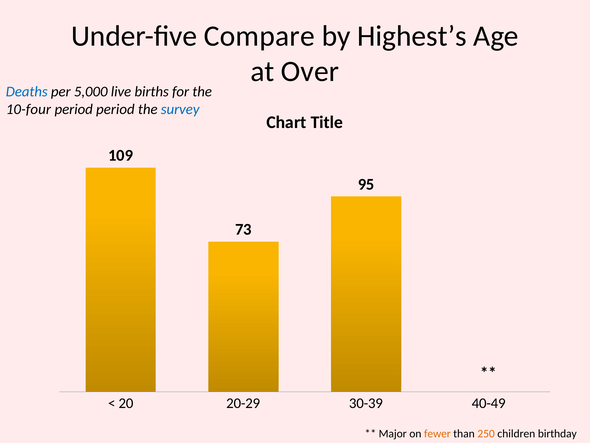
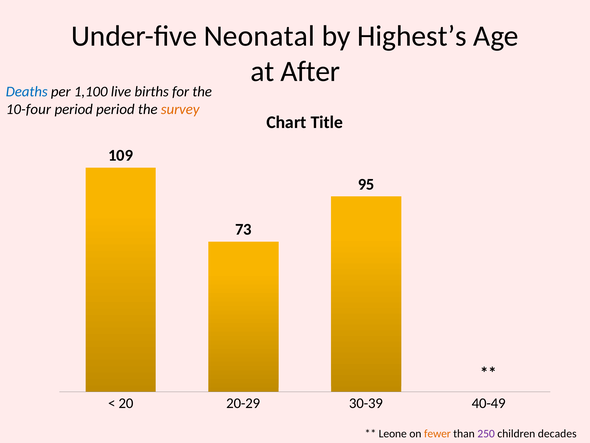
Compare: Compare -> Neonatal (259, 36)
Over: Over -> After (310, 71)
5,000: 5,000 -> 1,100 (91, 91)
survey colour: blue -> orange (180, 109)
Major: Major -> Leone (393, 433)
250 colour: orange -> purple (486, 433)
birthday: birthday -> decades (557, 433)
